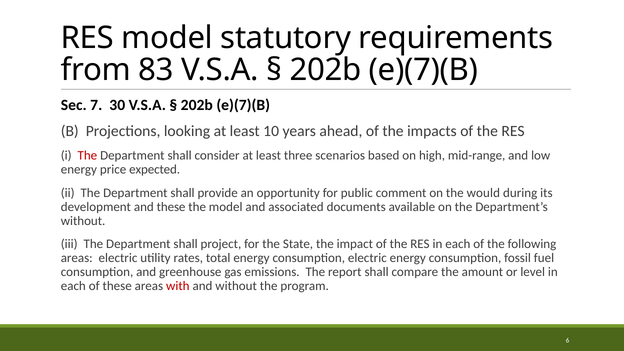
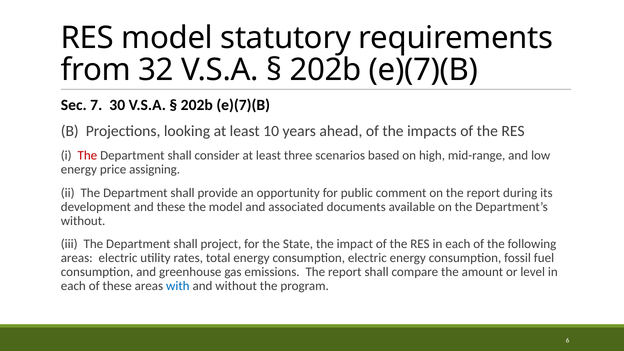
83: 83 -> 32 (156, 70)
expected: expected -> assigning (155, 170)
on the would: would -> report (483, 193)
with colour: red -> blue (178, 286)
